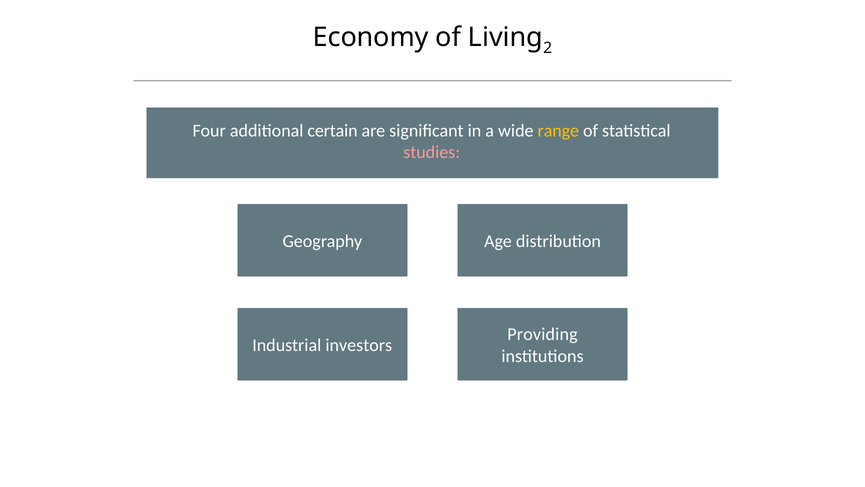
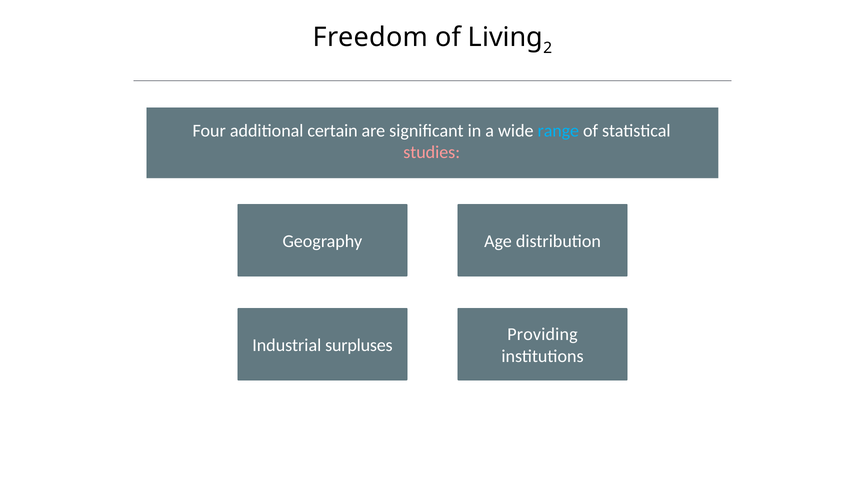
Economy: Economy -> Freedom (370, 37)
range colour: yellow -> light blue (558, 131)
investors: investors -> surpluses (359, 345)
